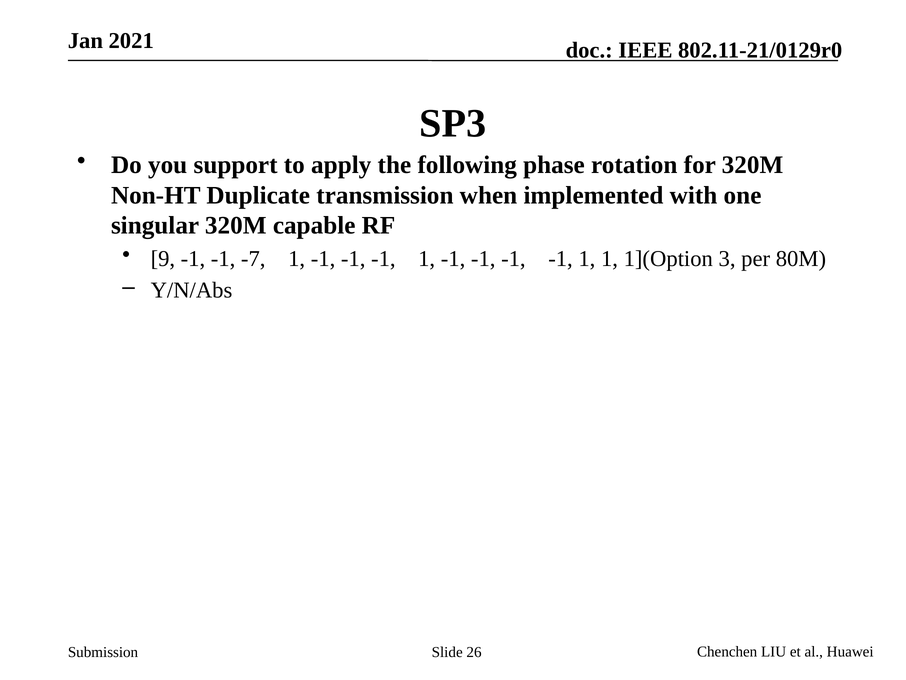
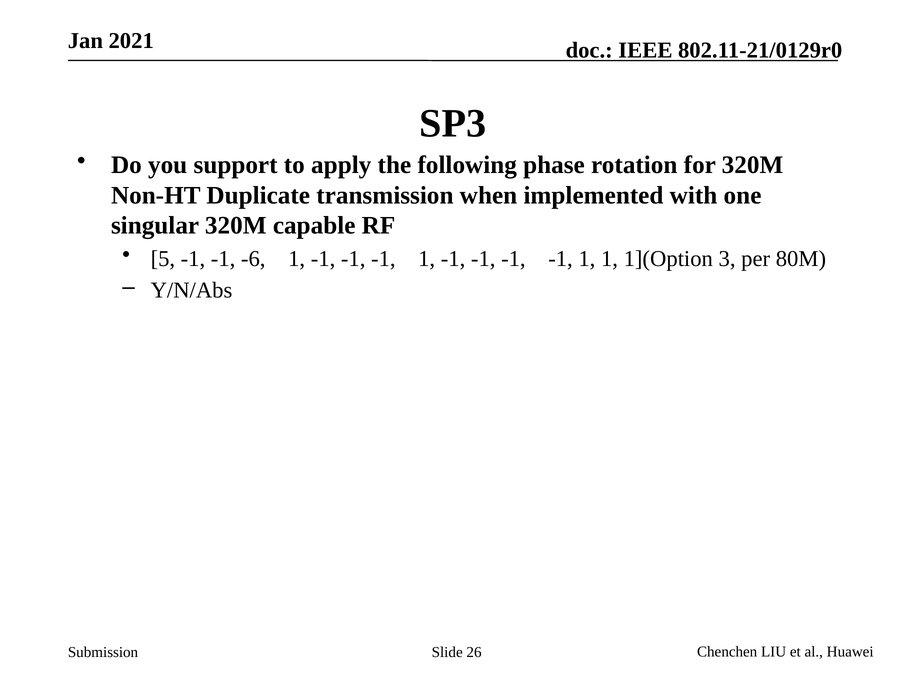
9: 9 -> 5 (163, 258)
-7: -7 -> -6 (253, 258)
